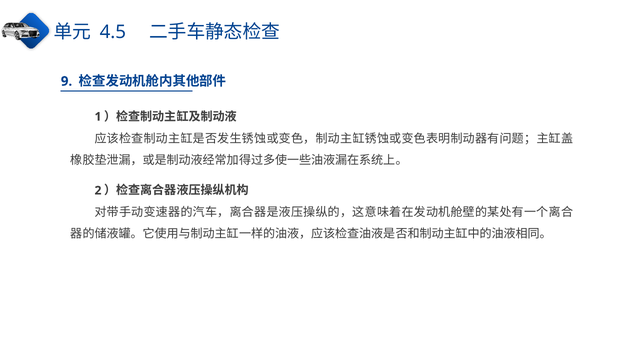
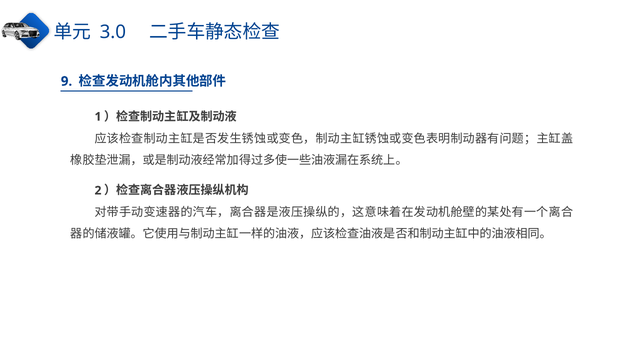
4.5: 4.5 -> 3.0 (113, 32)
